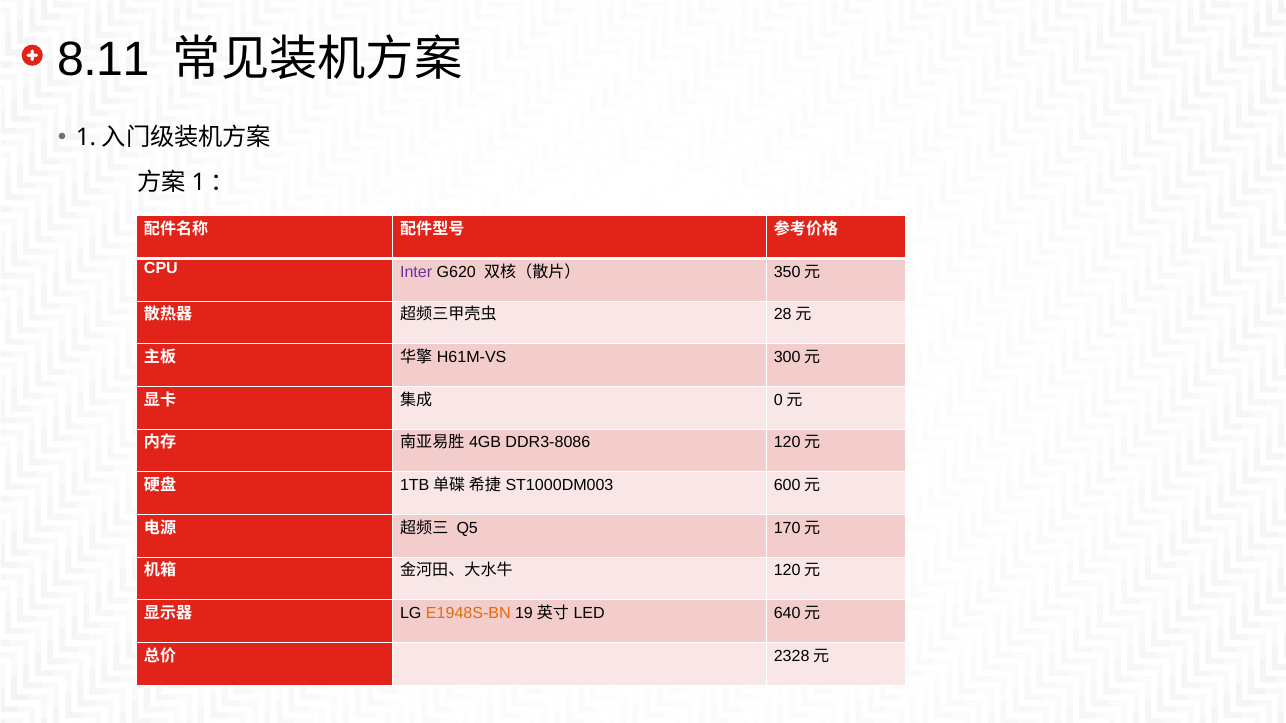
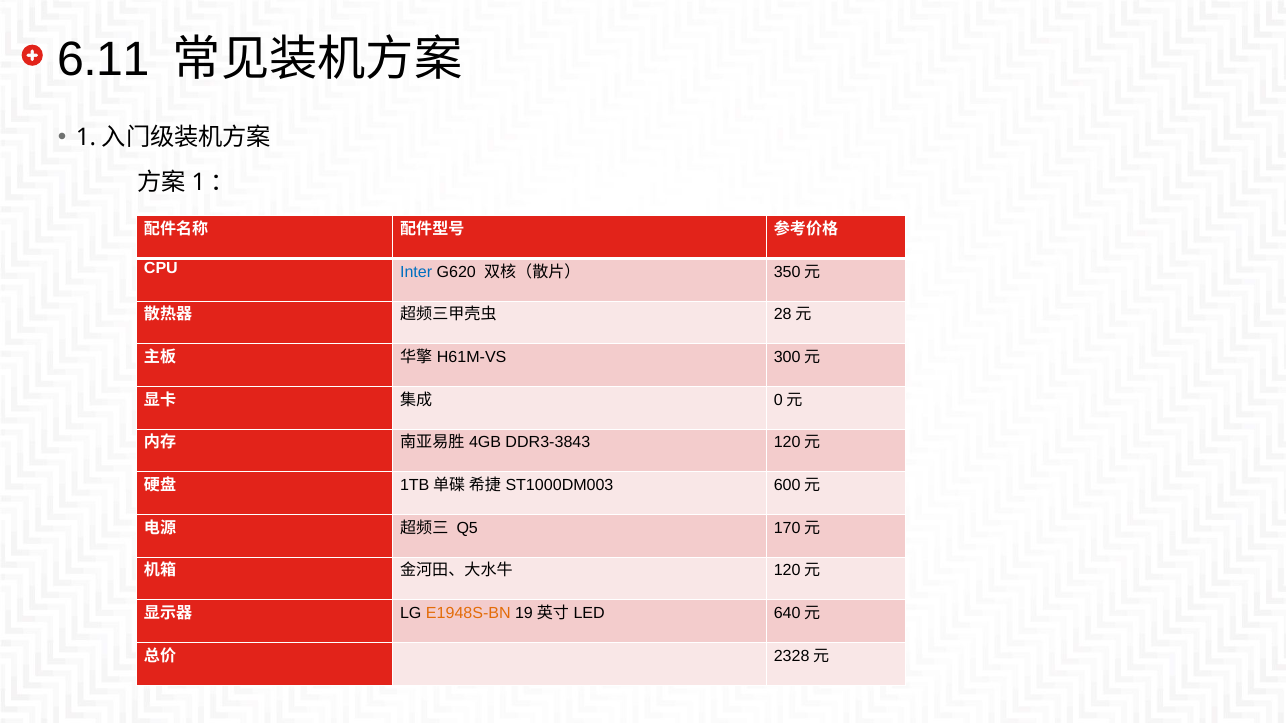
8.11: 8.11 -> 6.11 (103, 60)
Inter colour: purple -> blue (416, 272)
DDR3-8086: DDR3-8086 -> DDR3-3843 (548, 443)
